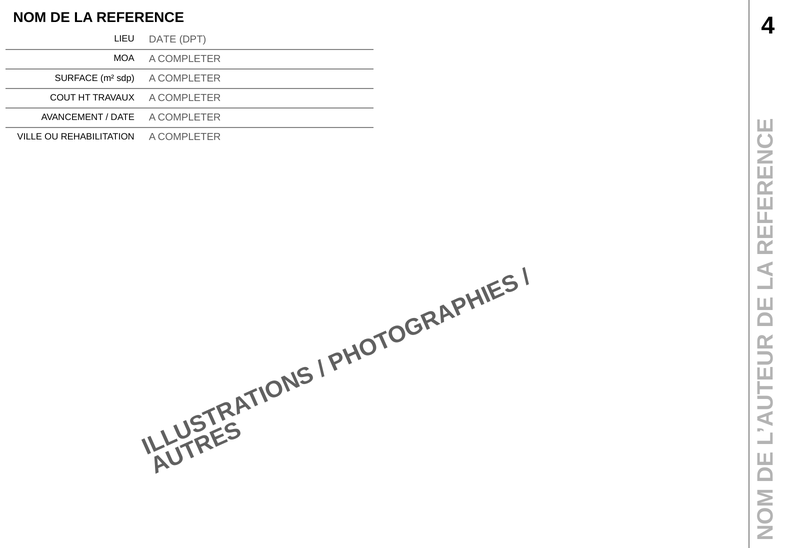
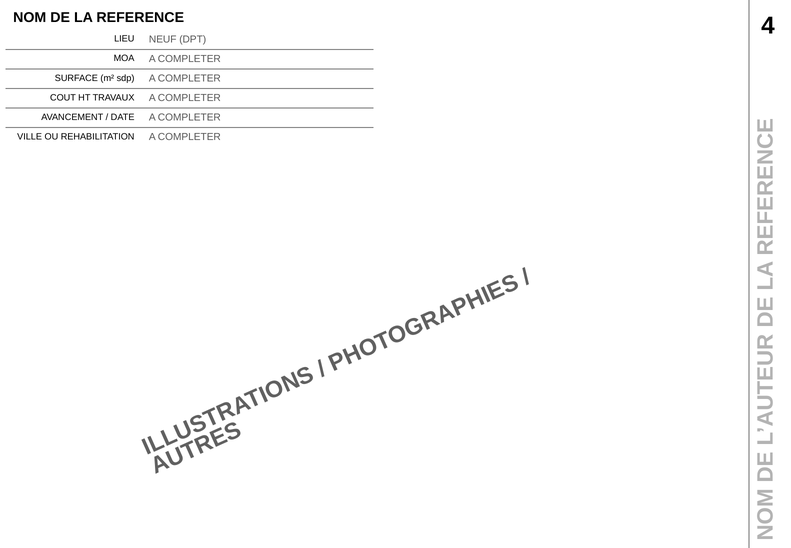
LIEU DATE: DATE -> NEUF (163, 39)
